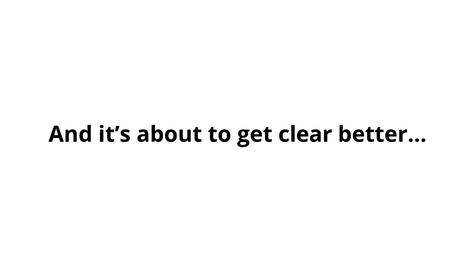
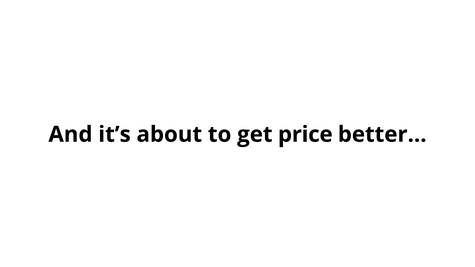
clear: clear -> price (305, 135)
